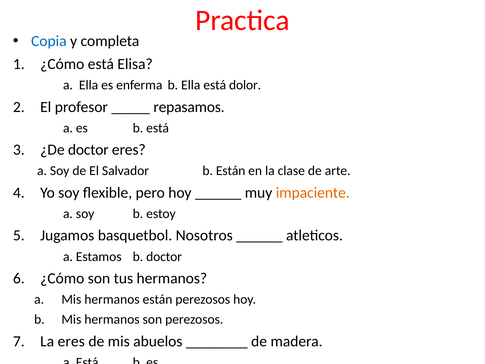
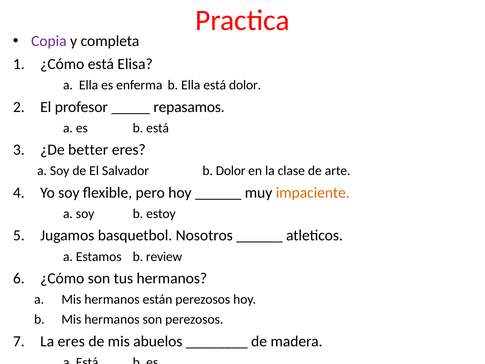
Copia colour: blue -> purple (49, 41)
¿De doctor: doctor -> better (88, 150)
b Están: Están -> Dolor (231, 171)
b doctor: doctor -> review (164, 256)
